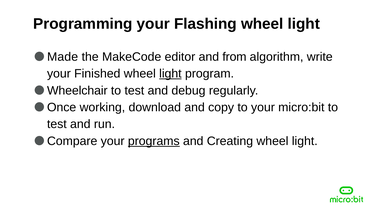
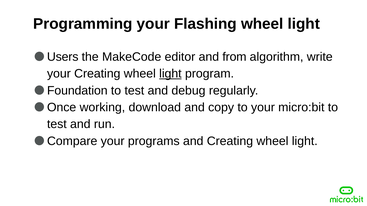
Made: Made -> Users (63, 57)
your Finished: Finished -> Creating (97, 74)
Wheelchair: Wheelchair -> Foundation (77, 91)
programs underline: present -> none (154, 141)
